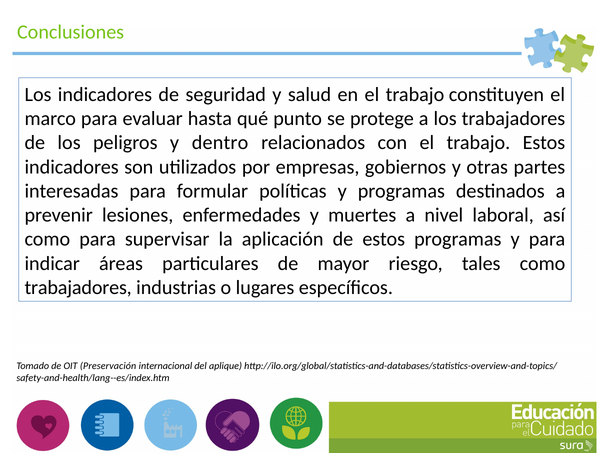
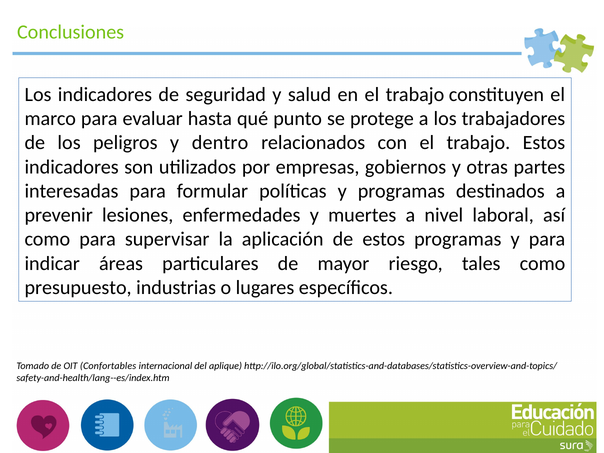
trabajadores: trabajadores -> presupuesto (78, 288)
Preservación: Preservación -> Confortables (108, 366)
